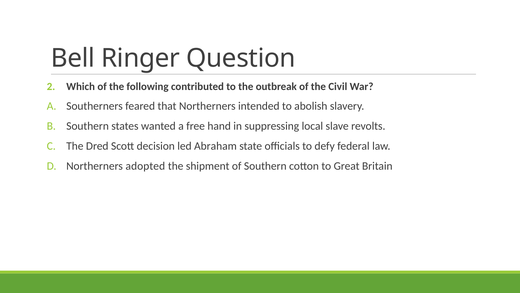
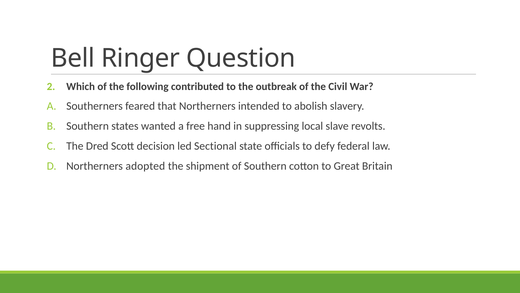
Abraham: Abraham -> Sectional (215, 146)
